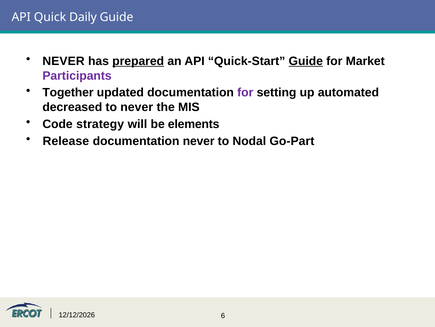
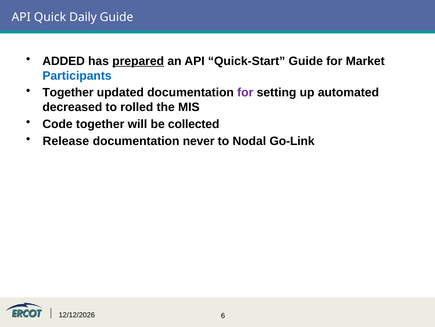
NEVER: NEVER -> ADDED (64, 61)
Guide underline: present -> none (306, 61)
Participants colour: purple -> blue (77, 76)
to never: never -> rolled (137, 107)
Code strategy: strategy -> together (100, 124)
elements: elements -> collected (194, 124)
Go-Part: Go-Part -> Go-Link (292, 141)
